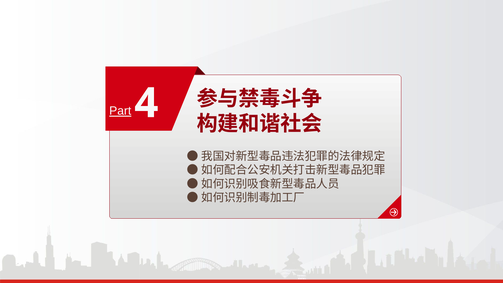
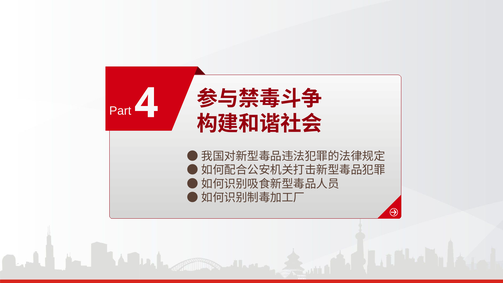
Part underline: present -> none (120, 111)
